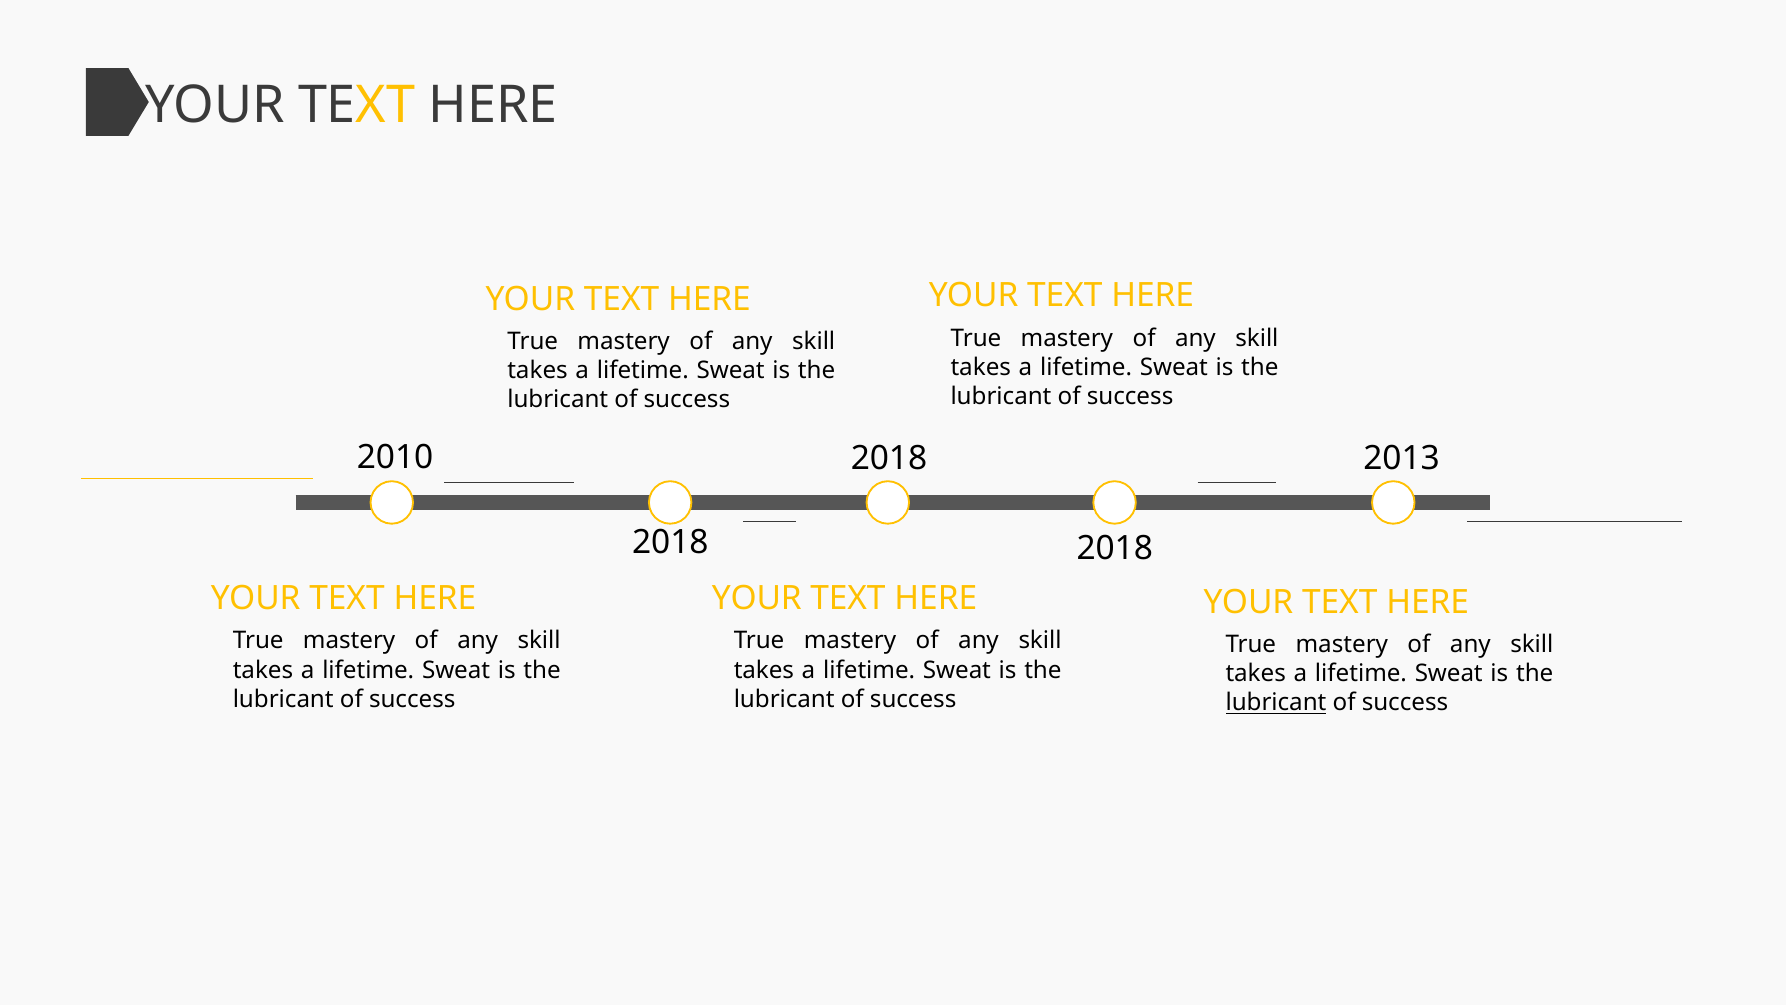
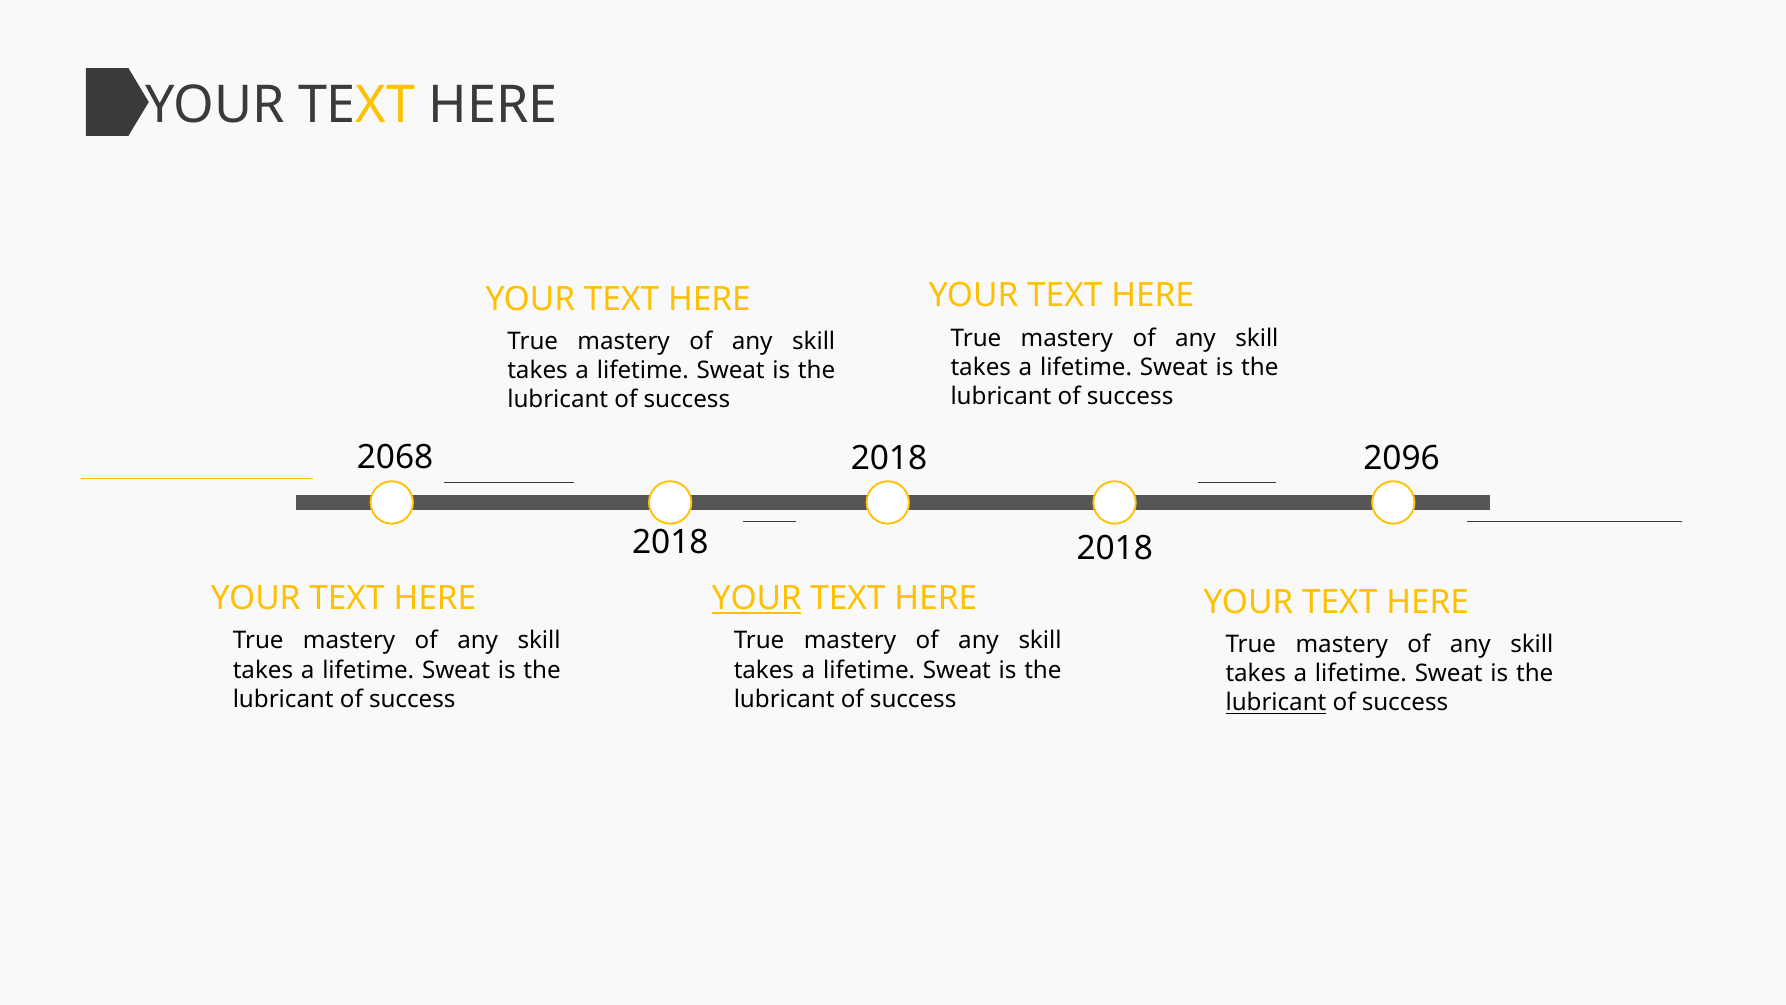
2010: 2010 -> 2068 (395, 457)
2013: 2013 -> 2096 (1402, 459)
YOUR underline: none -> present (757, 598)
